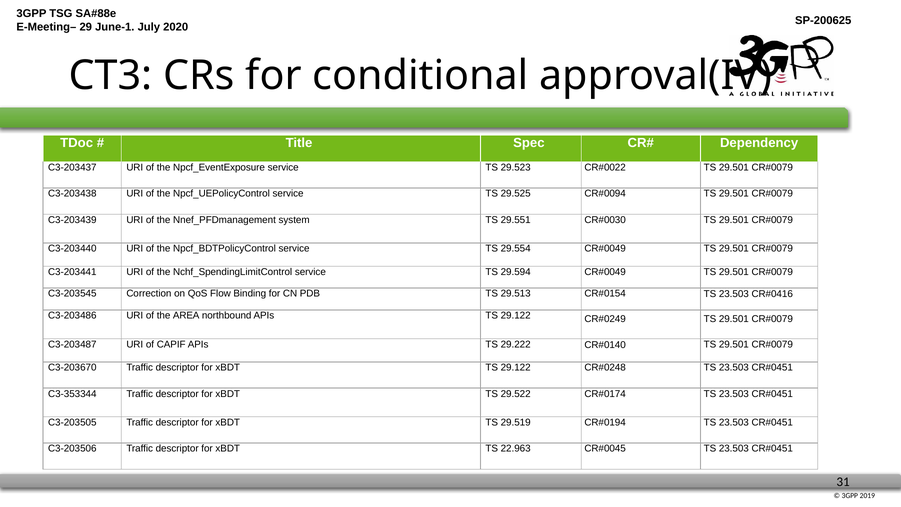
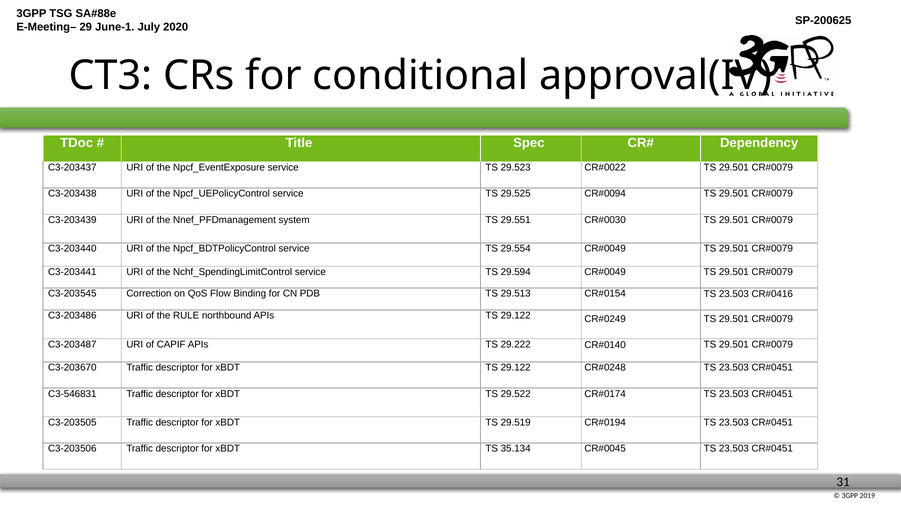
AREA: AREA -> RULE (186, 316)
C3-353344: C3-353344 -> C3-546831 (72, 394)
22.963: 22.963 -> 35.134 (516, 449)
